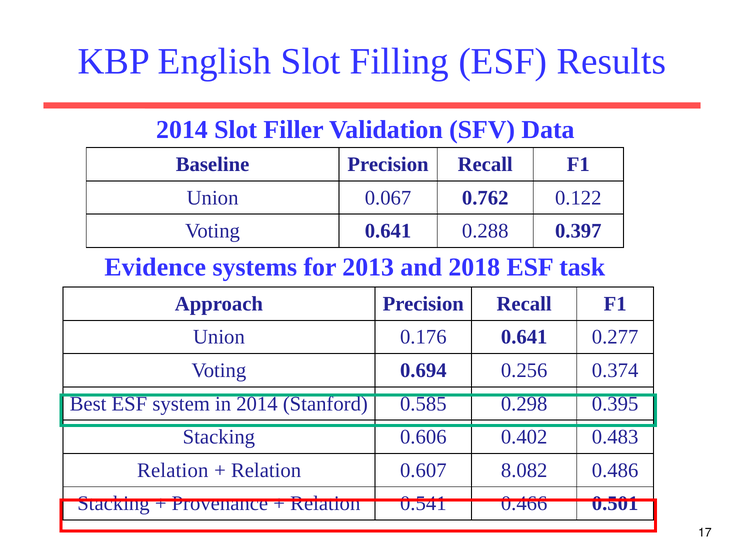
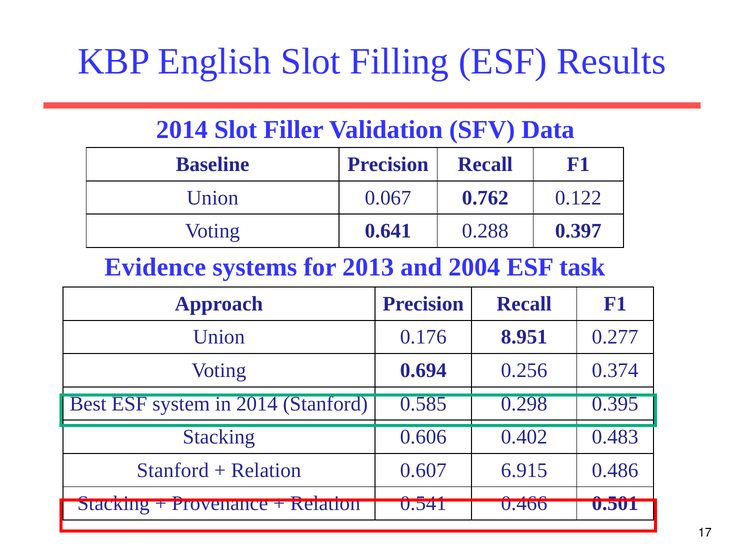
2018: 2018 -> 2004 (474, 267)
0.176 0.641: 0.641 -> 8.951 (524, 337)
Relation: Relation -> Stanford (173, 470)
8.082: 8.082 -> 6.915 (524, 470)
